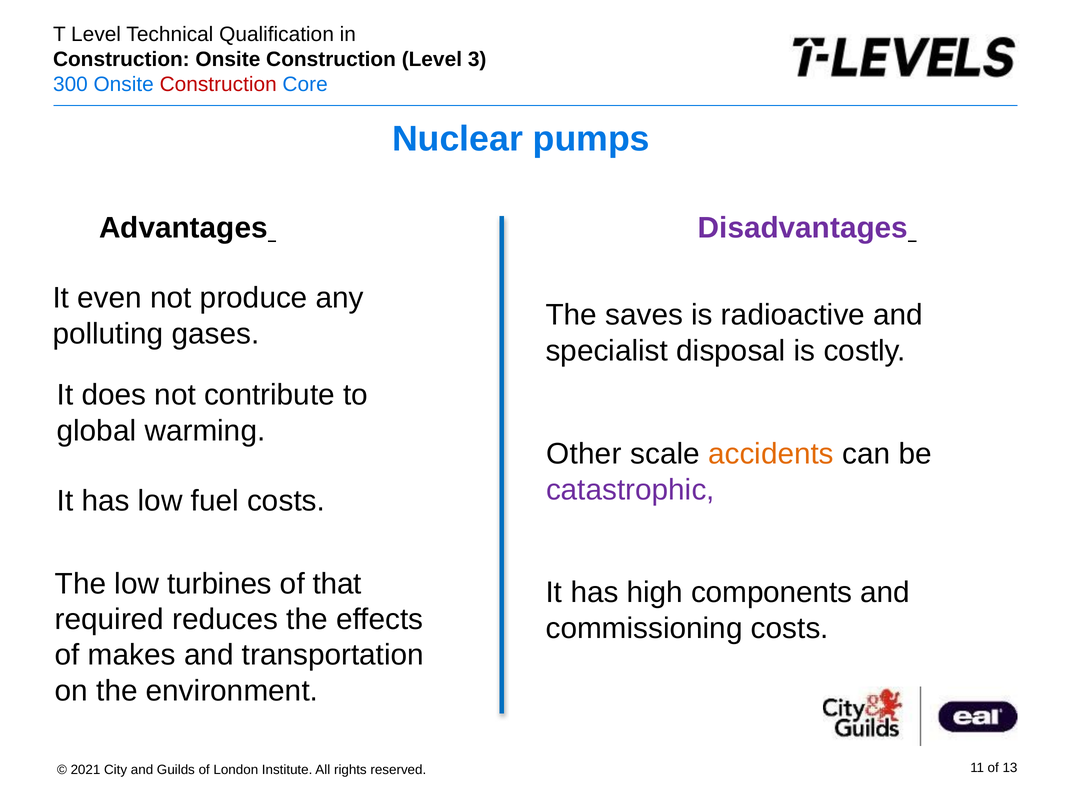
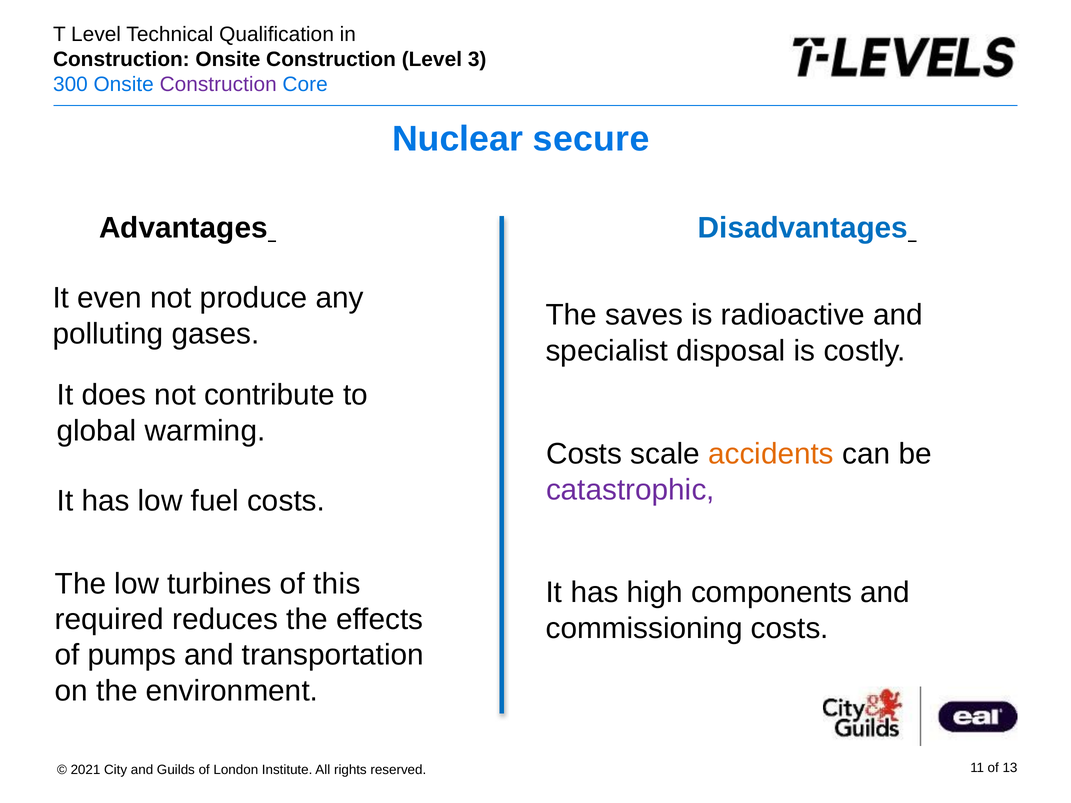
Construction colour: red -> purple (218, 84)
pumps: pumps -> secure (591, 139)
Disadvantages colour: purple -> blue (803, 228)
Other: Other -> Costs (584, 454)
that: that -> this (337, 584)
makes: makes -> pumps (132, 655)
